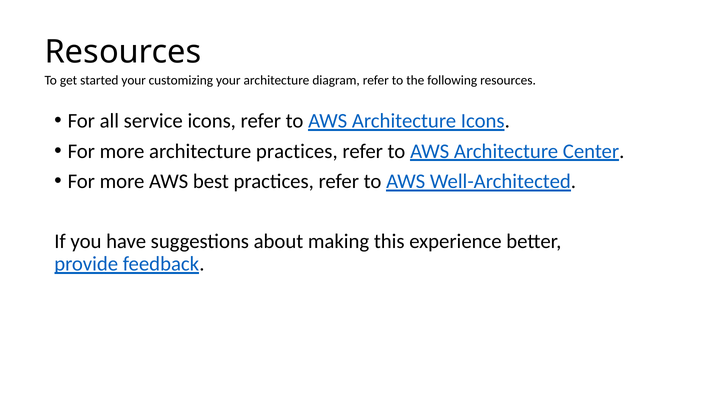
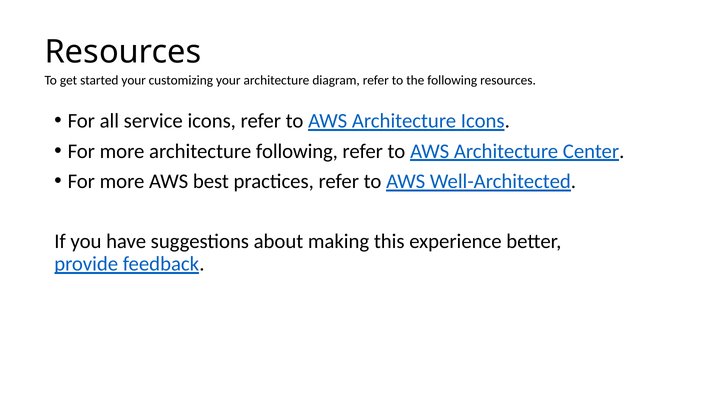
architecture practices: practices -> following (297, 151)
